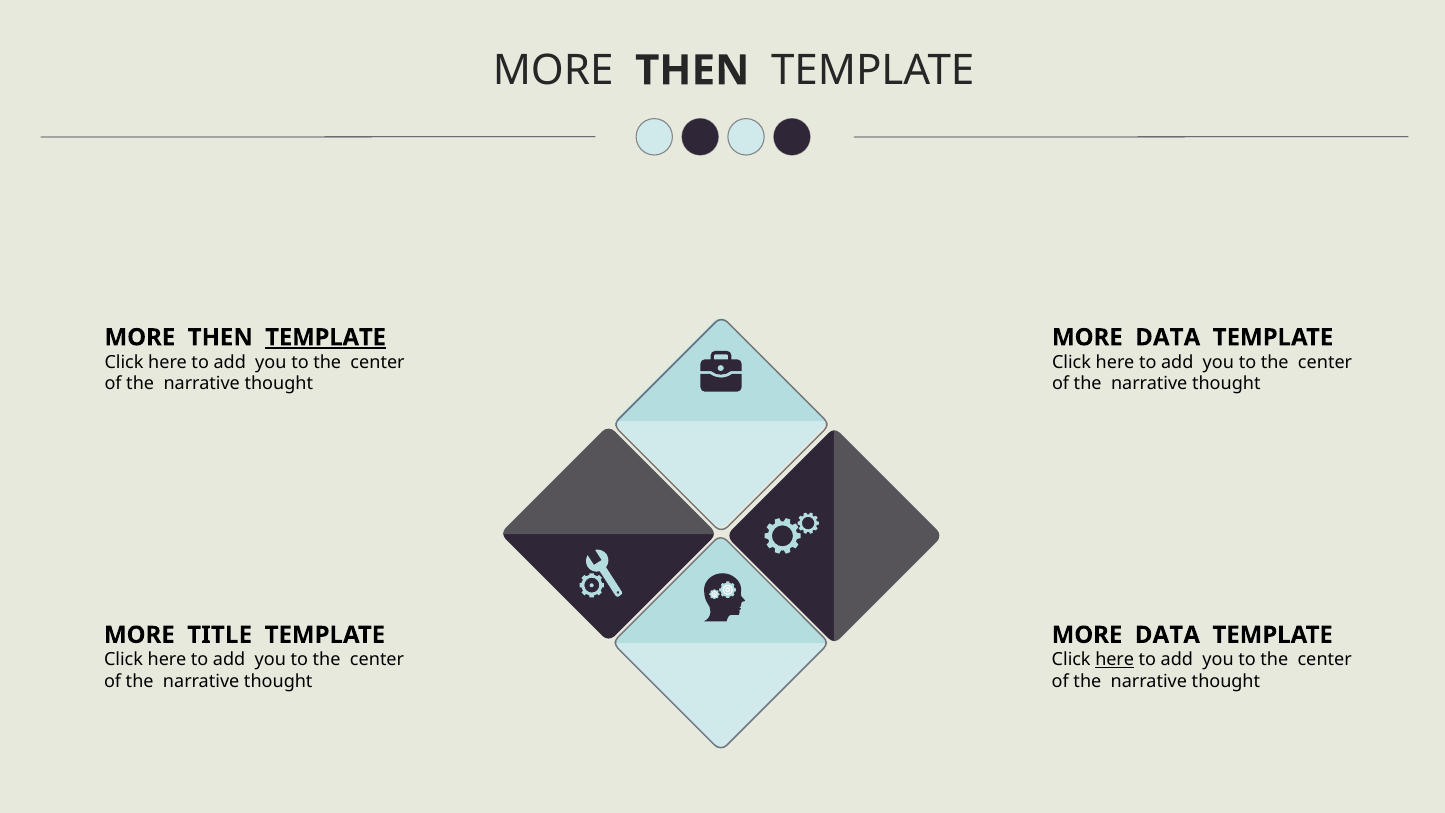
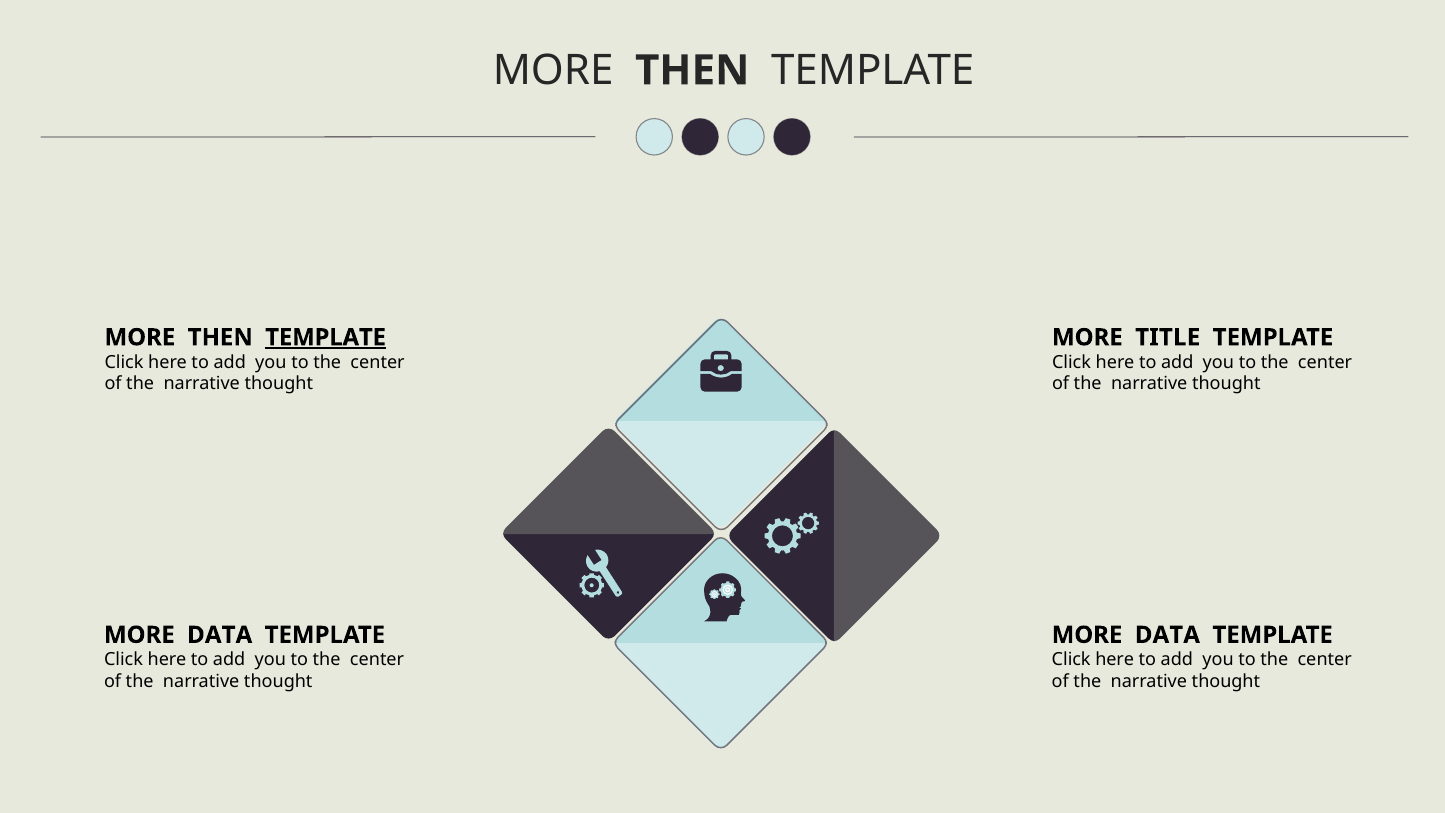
DATA: DATA -> TITLE (1168, 337)
TITLE: TITLE -> DATA (220, 635)
here underline: present -> none (1115, 660)
